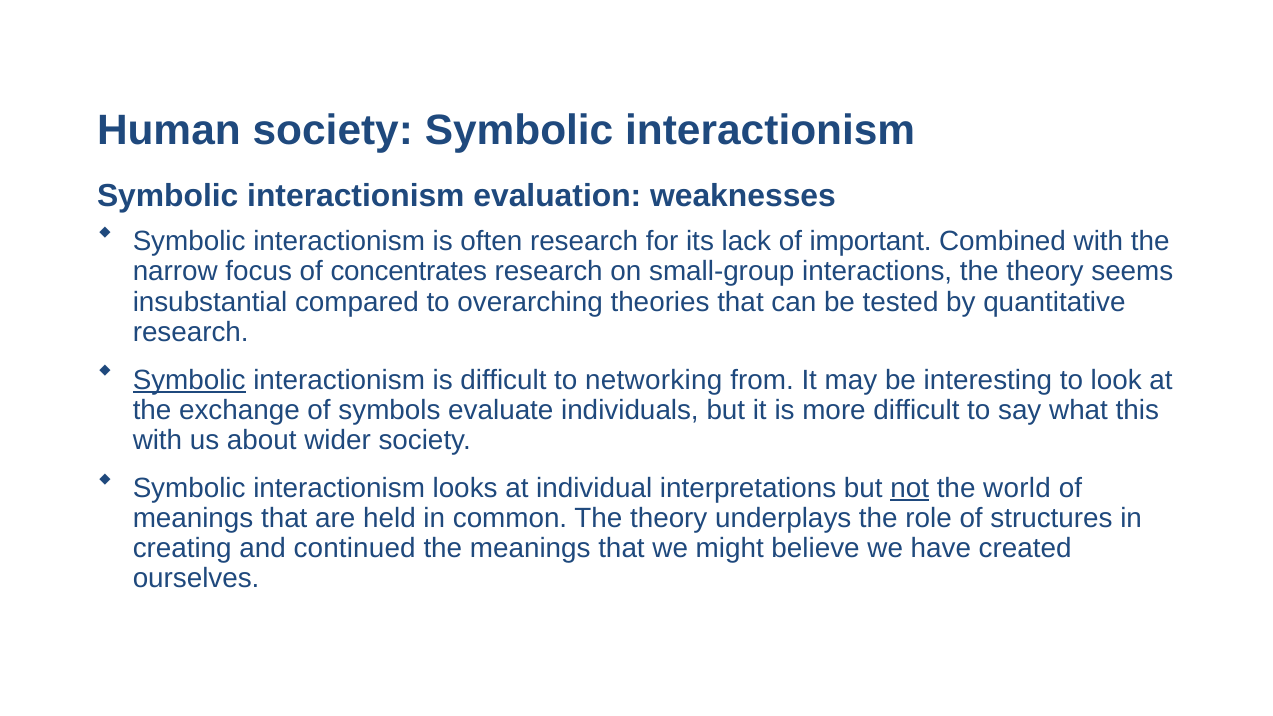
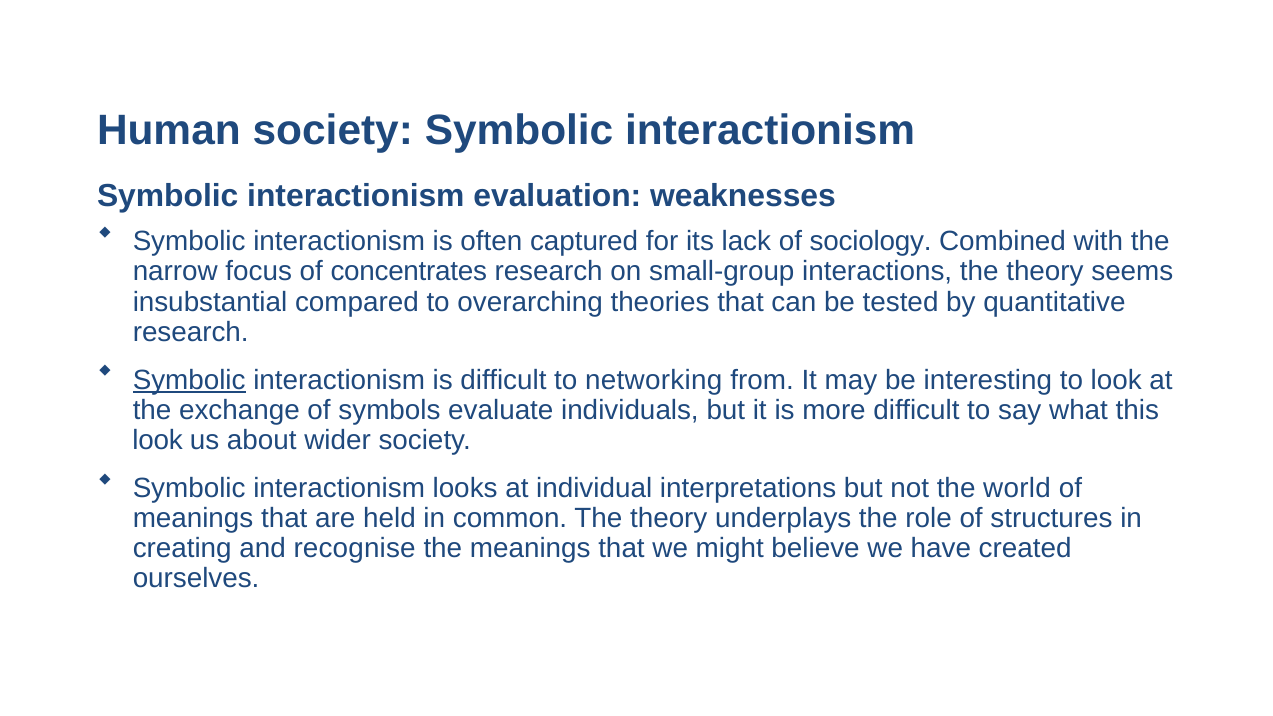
often research: research -> captured (584, 242)
important: important -> sociology (871, 242)
with: with -> look (158, 440)
not underline: present -> none (910, 488)
continued: continued -> recognise (355, 548)
